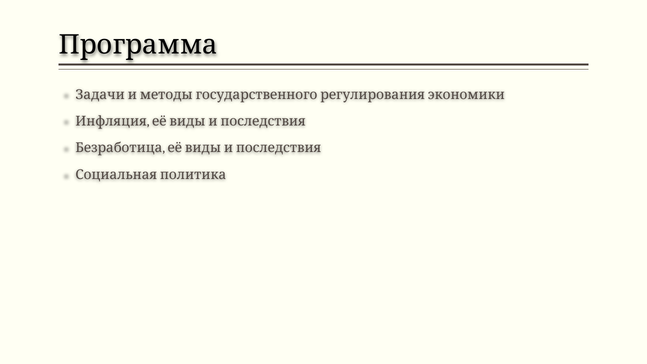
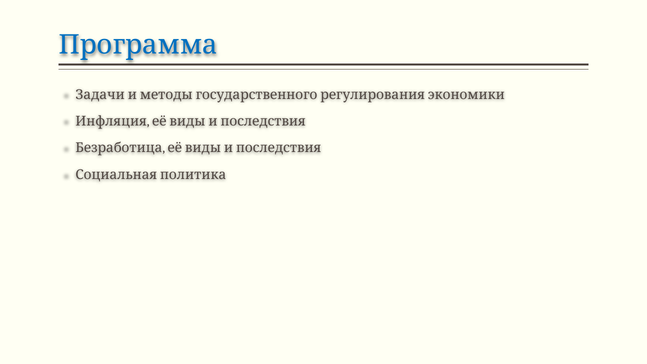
Программа colour: black -> blue (138, 45)
